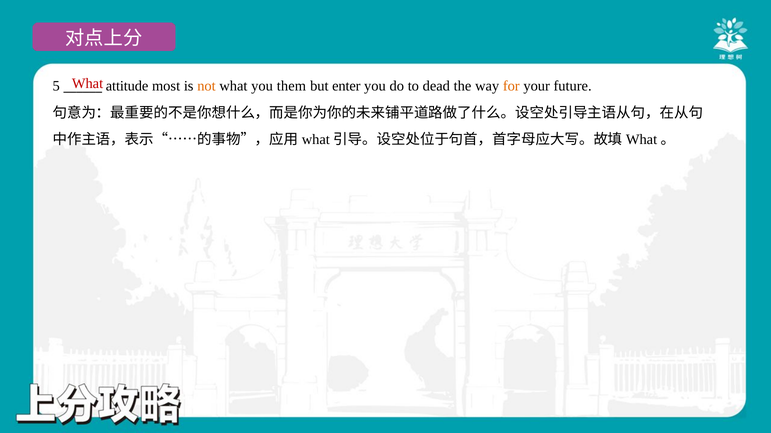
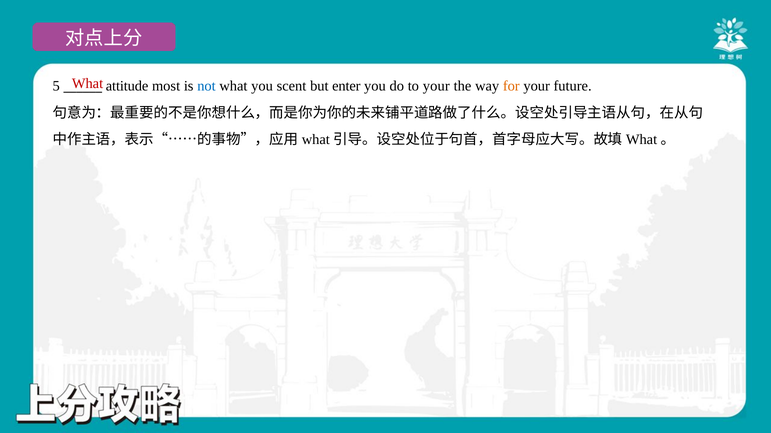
not colour: orange -> blue (206, 86)
them: them -> scent (292, 86)
to dead: dead -> your (436, 86)
